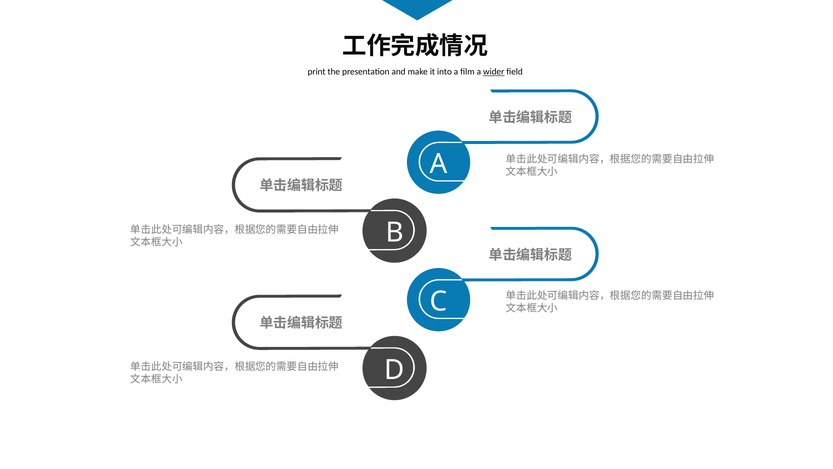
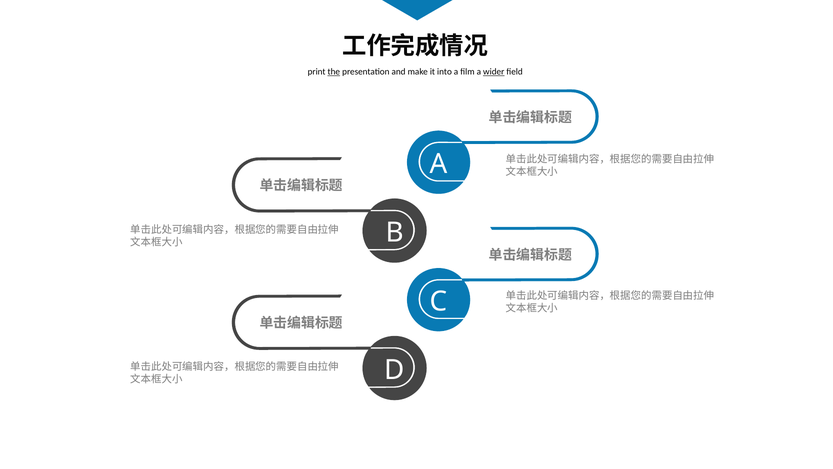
the underline: none -> present (334, 72)
